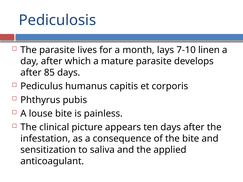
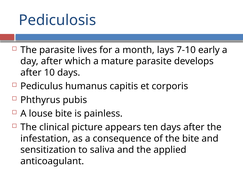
linen: linen -> early (209, 50)
85: 85 -> 10 (49, 73)
